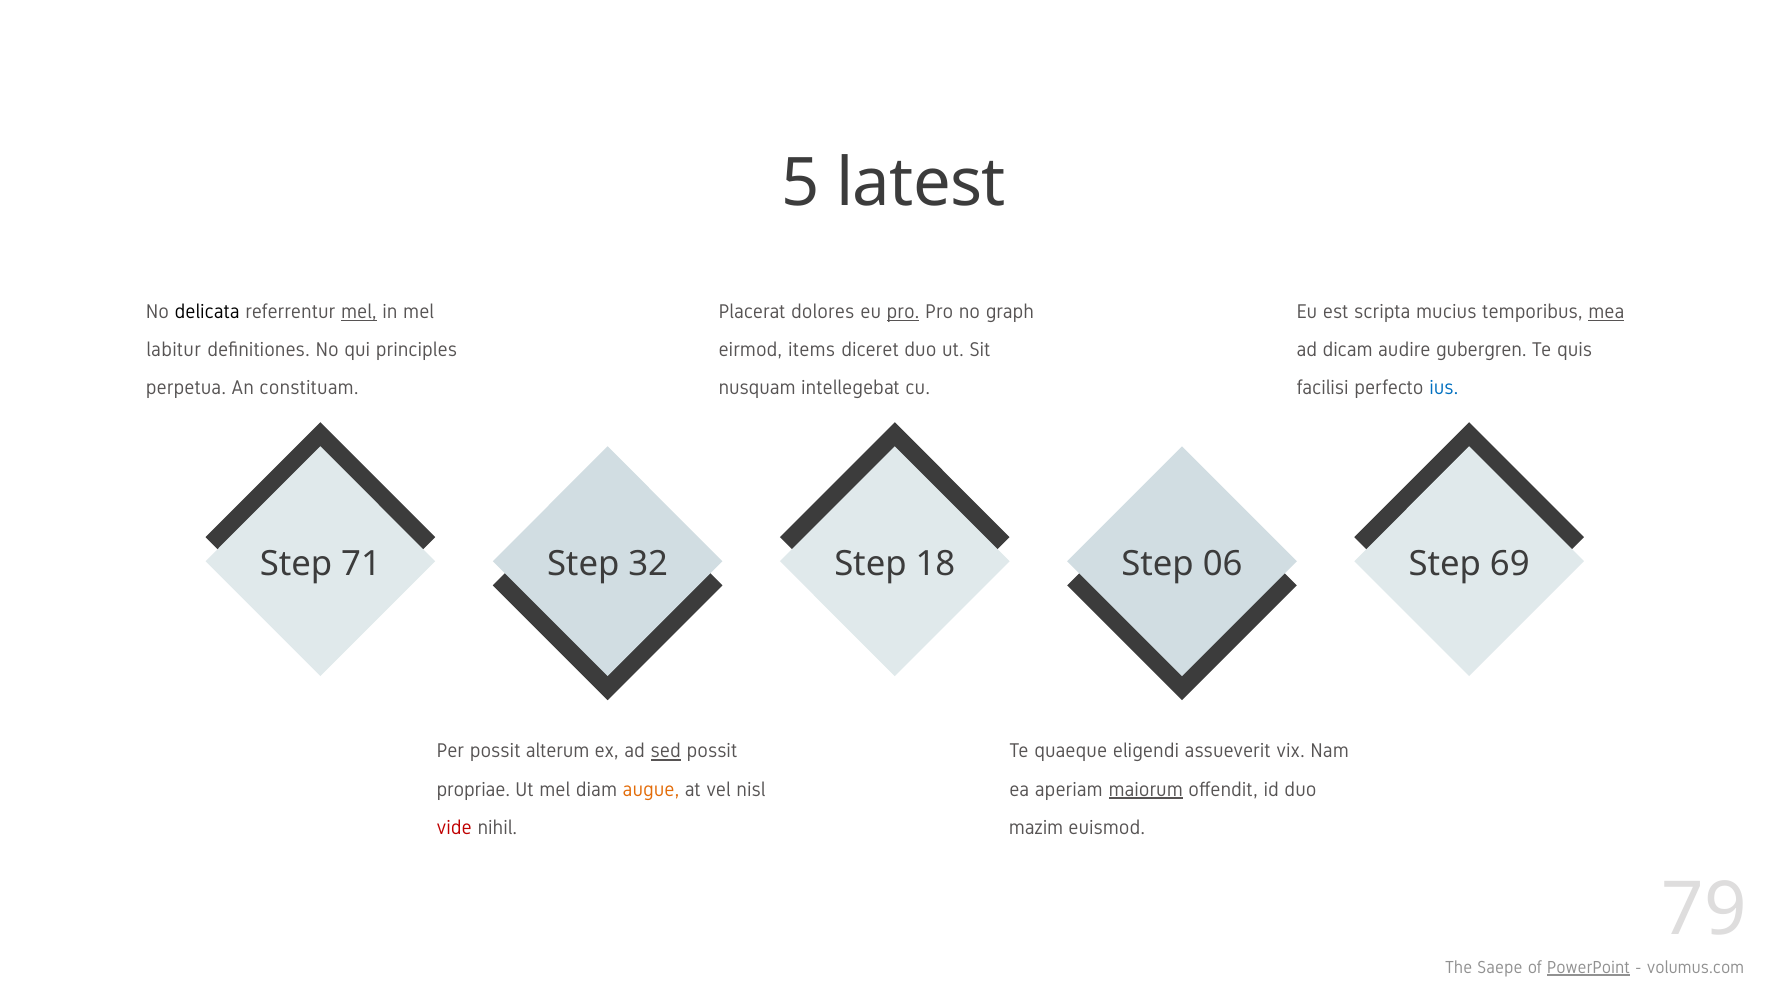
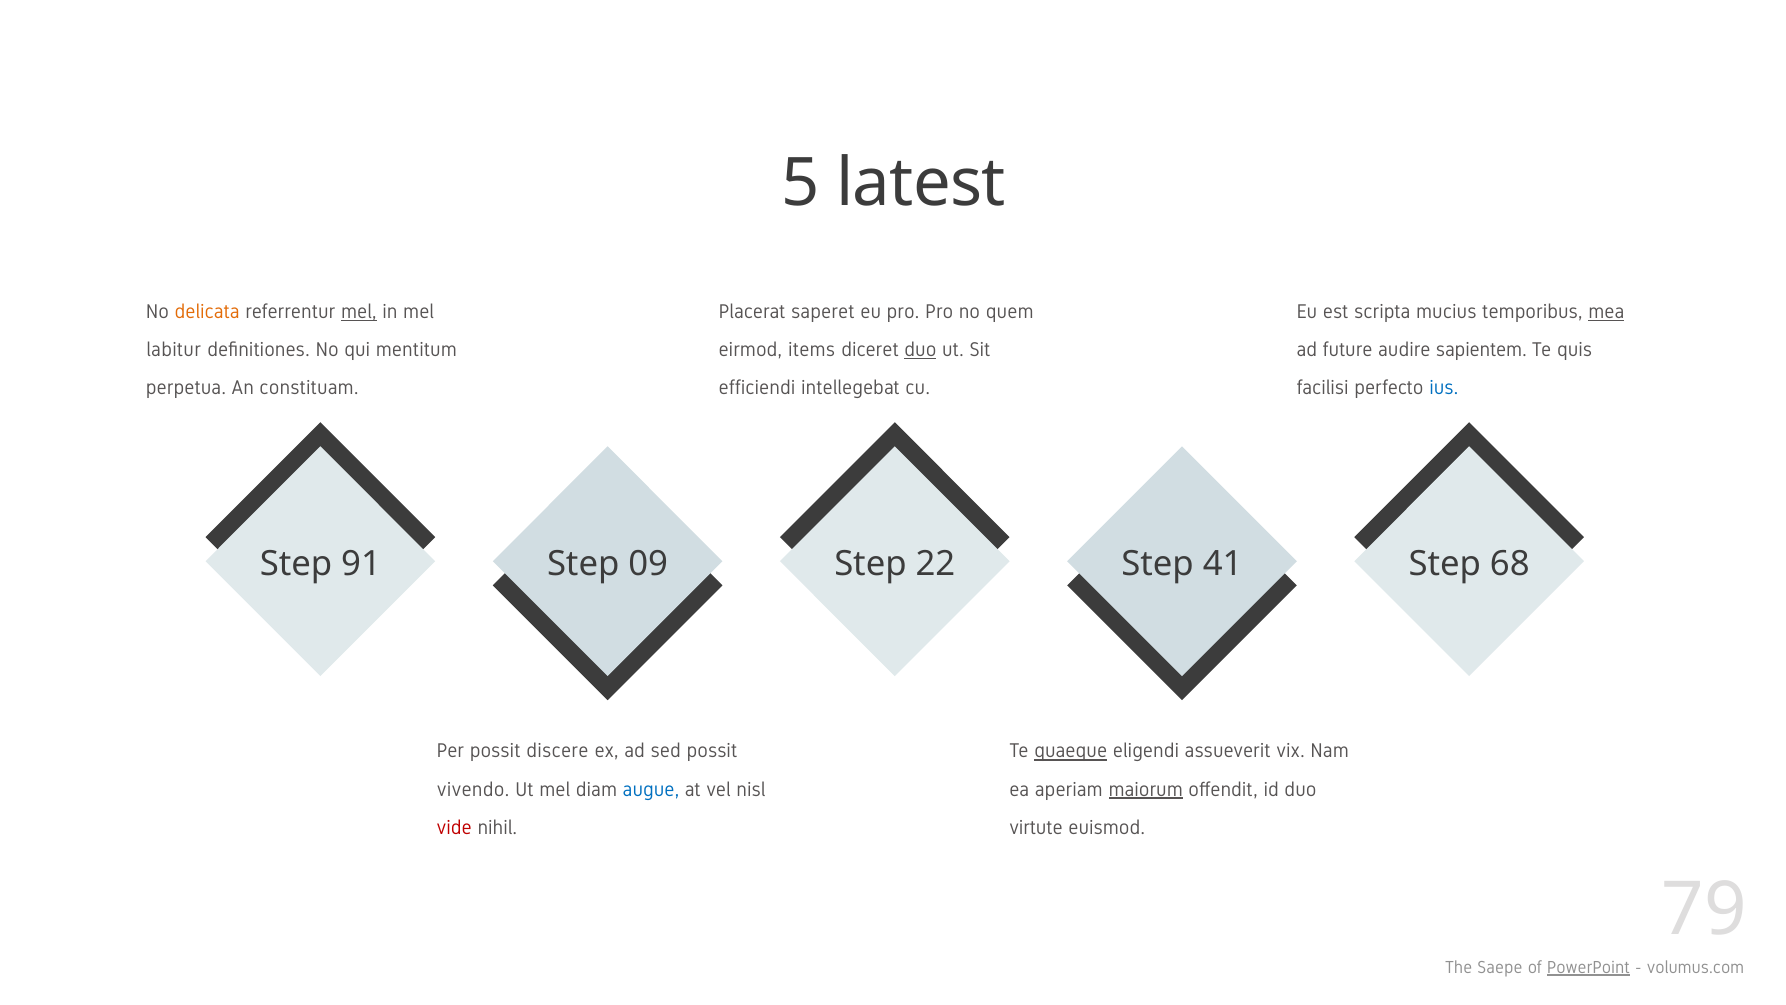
dolores: dolores -> saperet (823, 312)
pro underline: present -> none (903, 312)
graph: graph -> quem (1010, 312)
delicata colour: black -> orange (207, 312)
duo underline: none -> present (920, 350)
dicam: dicam -> future (1348, 350)
gubergren: gubergren -> sapientem (1481, 350)
principles: principles -> mentitum (416, 350)
nusquam: nusquam -> efficiendi (757, 388)
71: 71 -> 91 (361, 563)
32: 32 -> 09 (648, 563)
18: 18 -> 22 (935, 563)
06: 06 -> 41 (1223, 563)
69: 69 -> 68 (1510, 563)
alterum: alterum -> discere (557, 751)
sed underline: present -> none (666, 751)
quaeque underline: none -> present (1071, 751)
propriae: propriae -> vivendo (473, 789)
augue colour: orange -> blue (651, 789)
mazim: mazim -> virtute (1036, 827)
